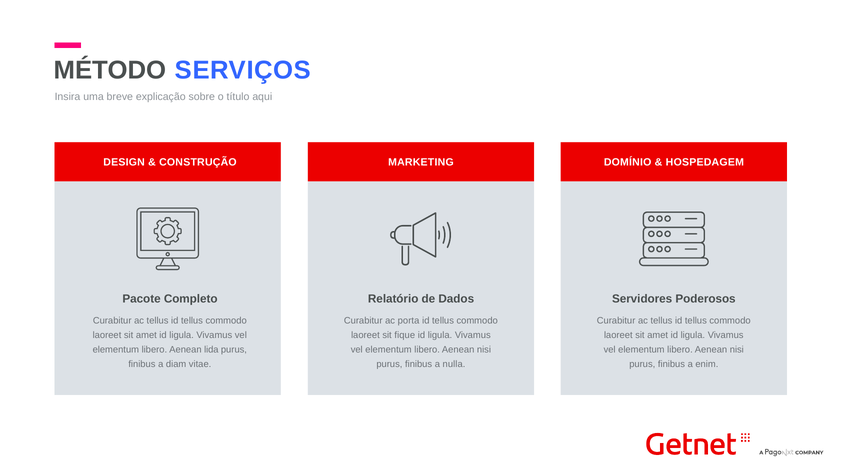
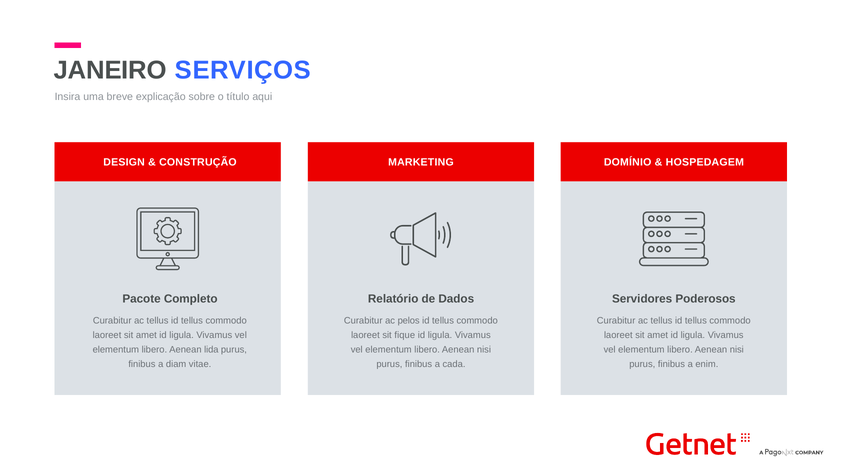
MÉTODO: MÉTODO -> JANEIRO (110, 70)
porta: porta -> pelos (409, 320)
nulla: nulla -> cada (454, 364)
